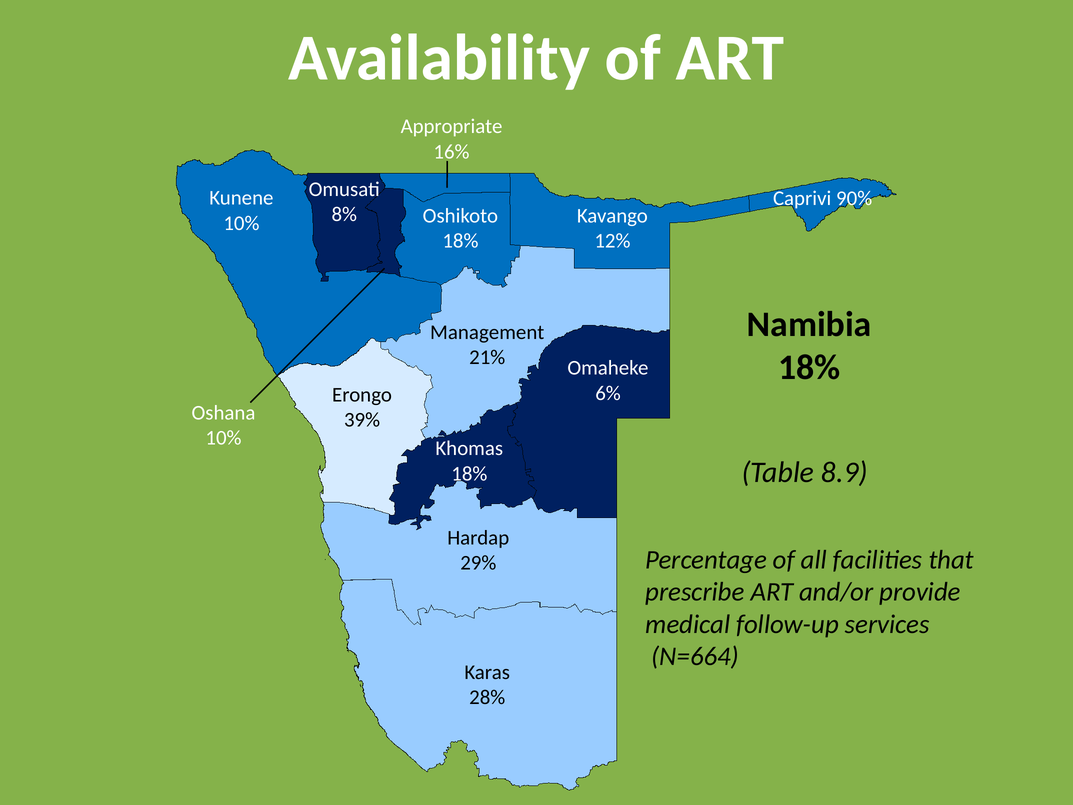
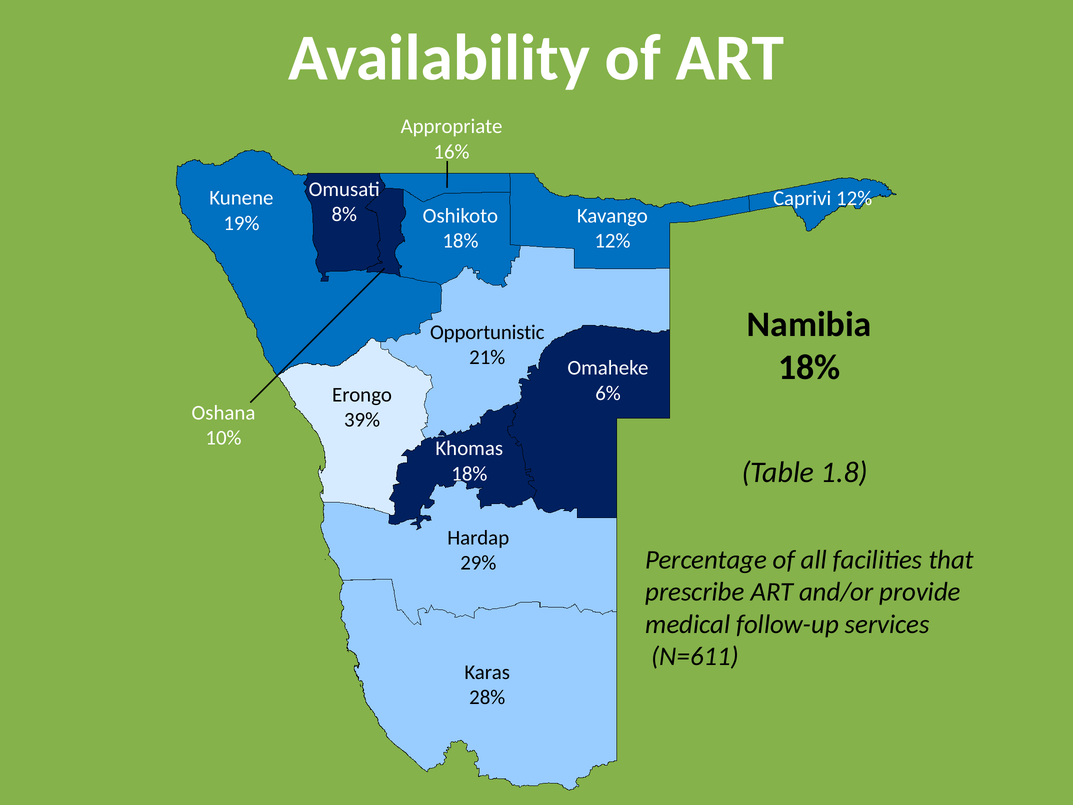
Caprivi 90%: 90% -> 12% (854, 198)
10%: 10% -> 19% (241, 223)
Management: Management -> Opportunistic (487, 332)
8.9: 8.9 -> 1.8 (844, 472)
N=664: N=664 -> N=611 (695, 656)
